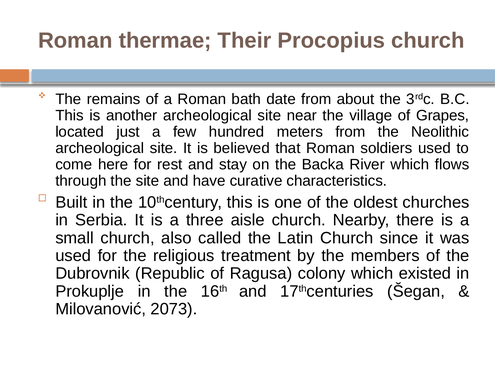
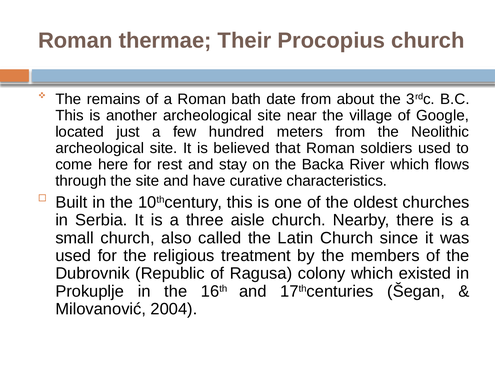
Grapes: Grapes -> Google (443, 116)
2073: 2073 -> 2004 (174, 309)
